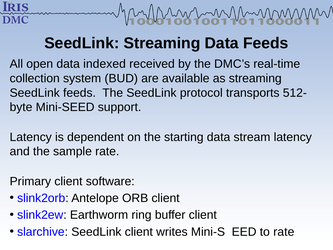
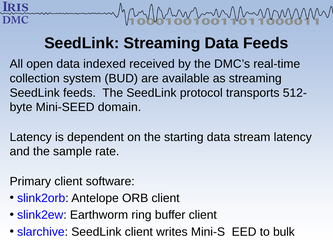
support: support -> domain (120, 107)
to rate: rate -> bulk (284, 232)
